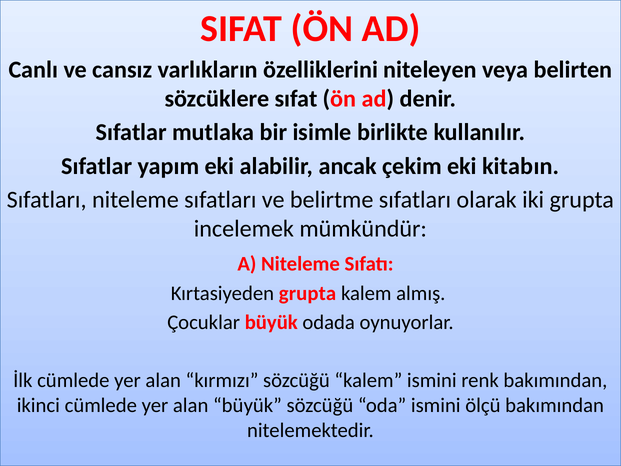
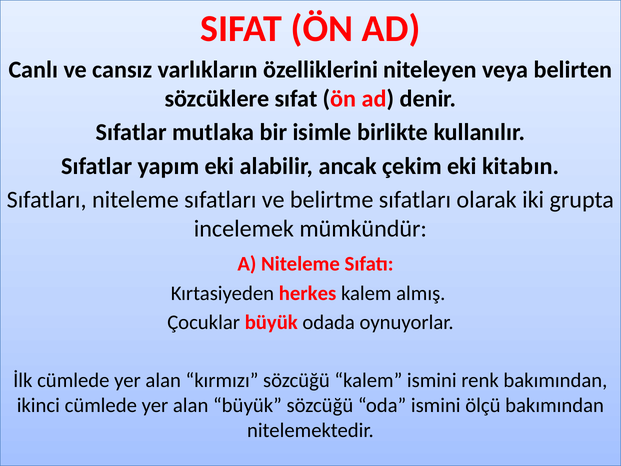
Kırtasiyeden grupta: grupta -> herkes (308, 293)
